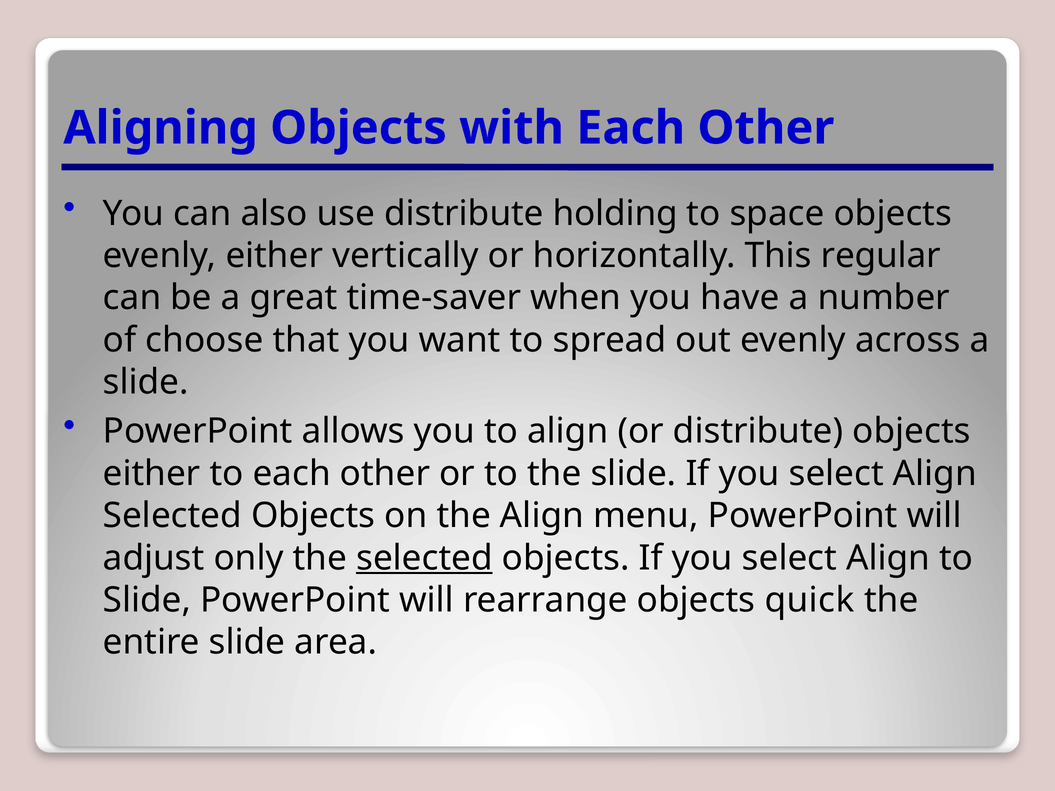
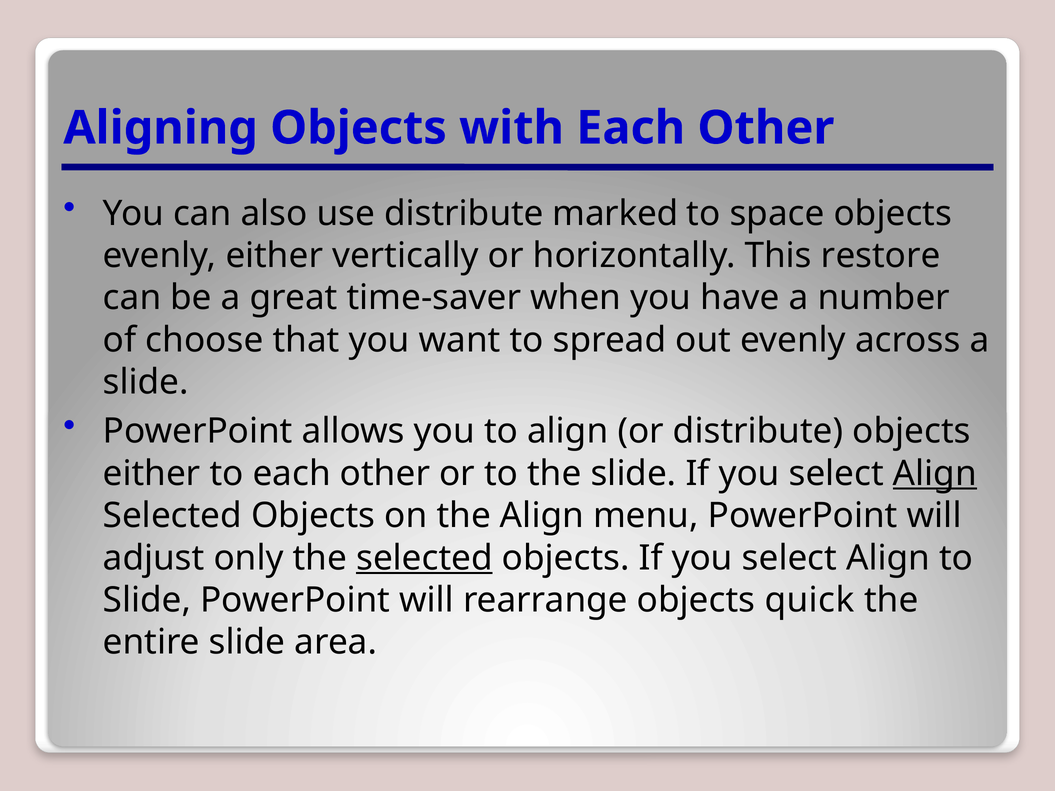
holding: holding -> marked (615, 213)
regular: regular -> restore (881, 256)
Align underline: none -> present (935, 474)
